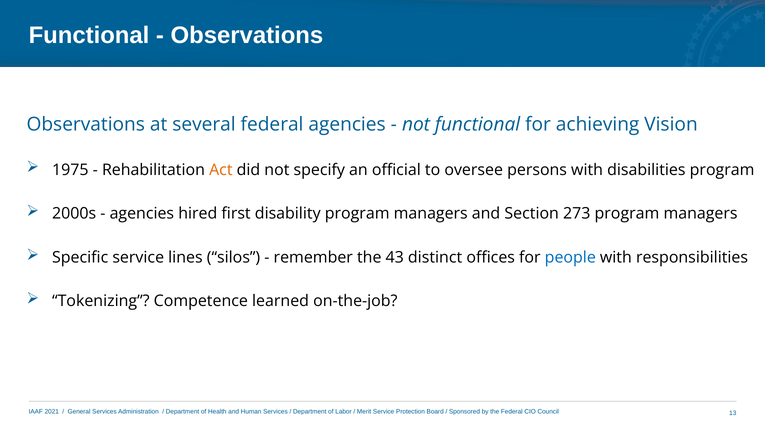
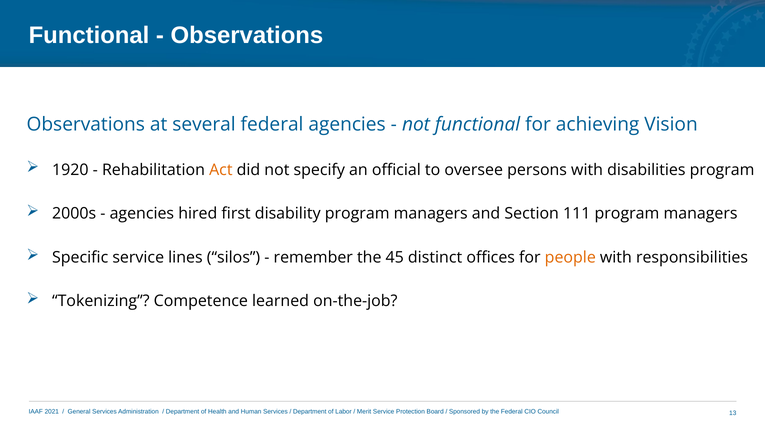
1975: 1975 -> 1920 (70, 170)
273: 273 -> 111 (577, 214)
43: 43 -> 45 (395, 258)
people colour: blue -> orange (570, 258)
